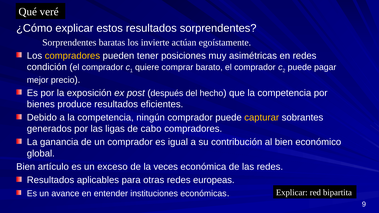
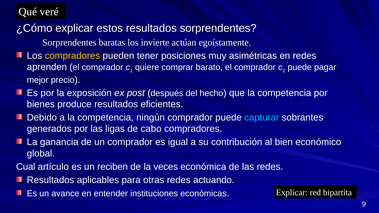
condición: condición -> aprenden (47, 67)
capturar colour: yellow -> light blue (262, 118)
Bien: Bien -> Cual (26, 167)
exceso: exceso -> reciben (113, 167)
europeas: europeas -> actuando (214, 180)
